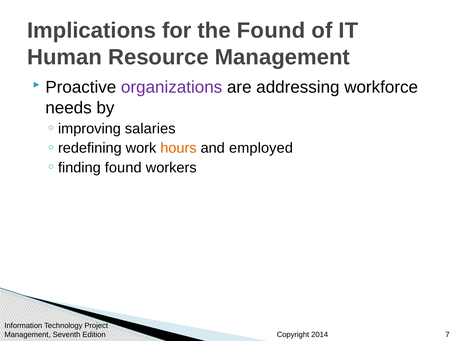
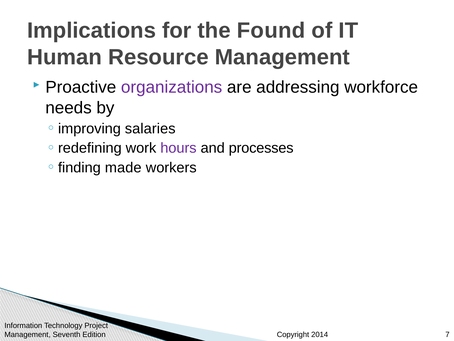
hours colour: orange -> purple (178, 148)
employed: employed -> processes (261, 148)
found: found -> made (123, 167)
